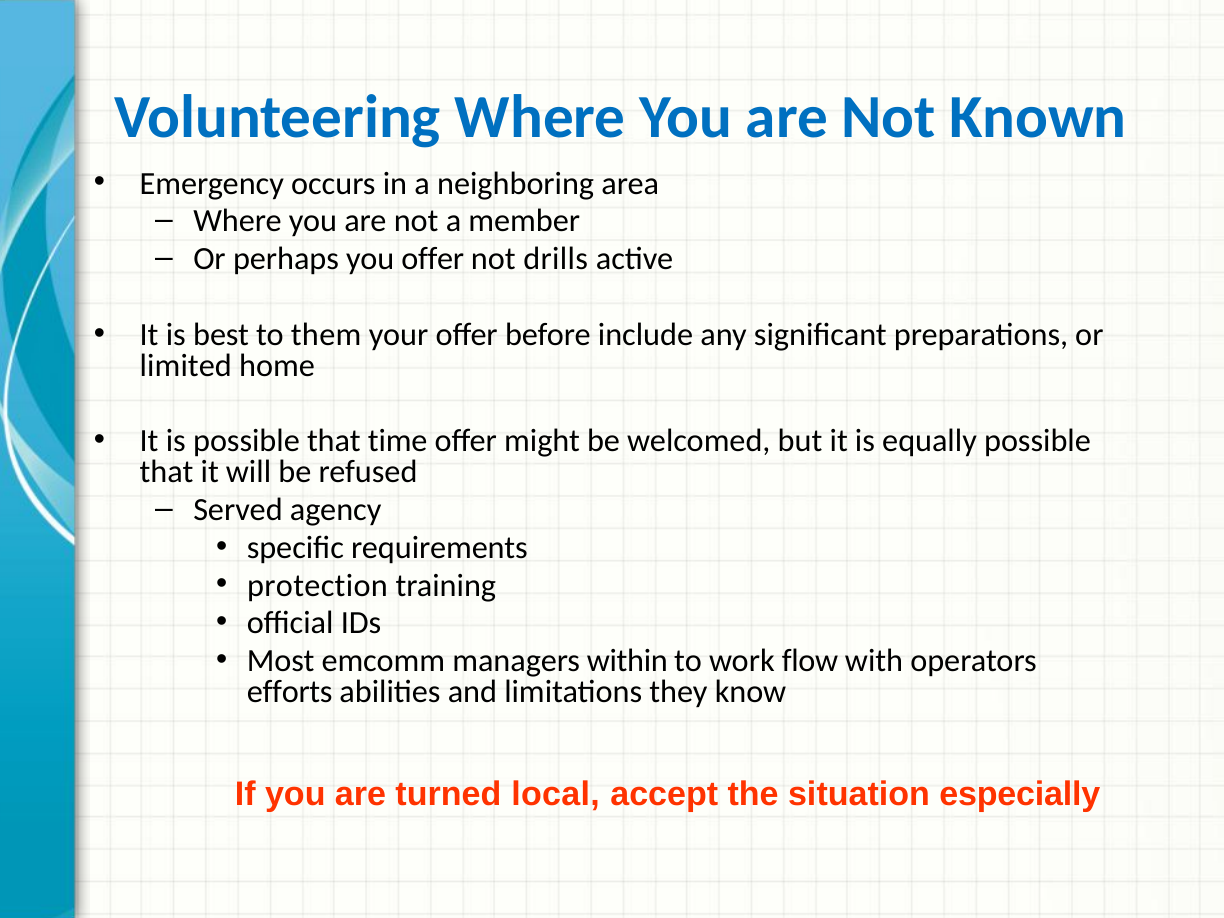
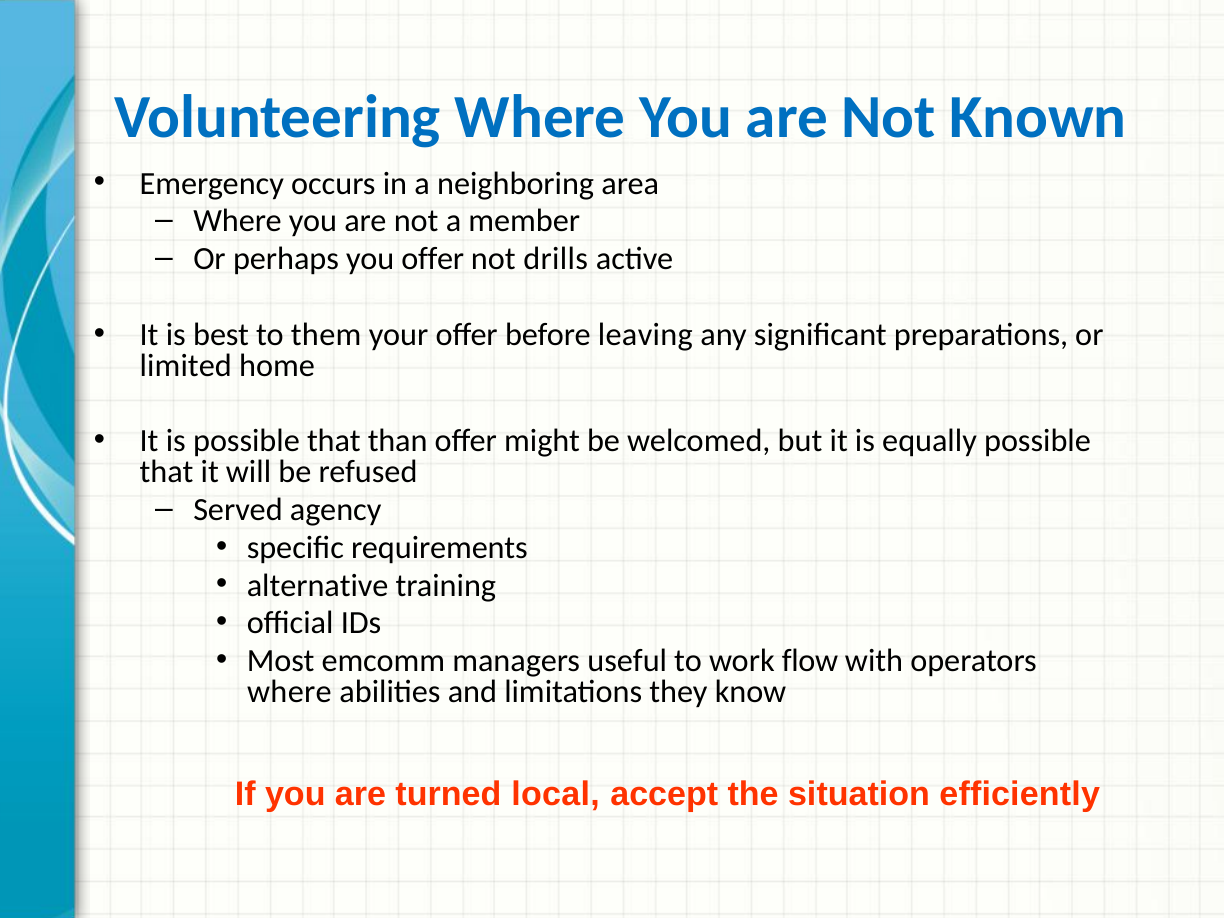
include: include -> leaving (645, 335)
time: time -> than (398, 441)
protection: protection -> alternative (318, 585)
within: within -> useful (627, 661)
efforts: efforts -> where (289, 692)
especially: especially -> efficiently (1020, 794)
